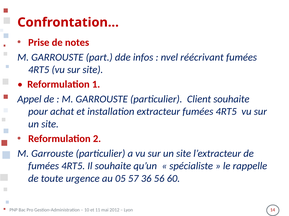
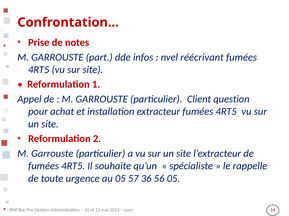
Client souhaite: souhaite -> question (231, 99)
56 60: 60 -> 05 (173, 179)
